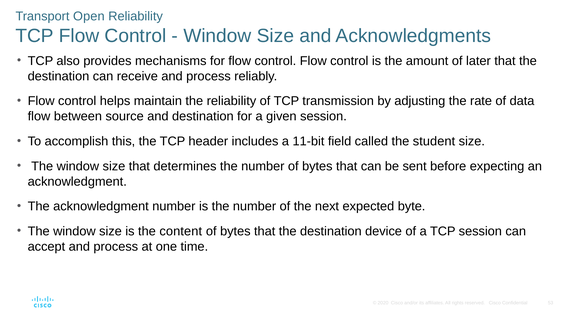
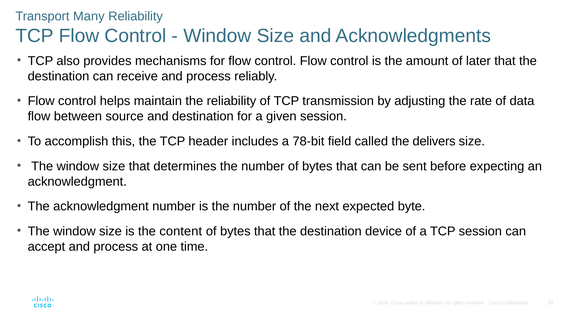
Open: Open -> Many (89, 16)
11-bit: 11-bit -> 78-bit (308, 141)
student: student -> delivers (434, 141)
